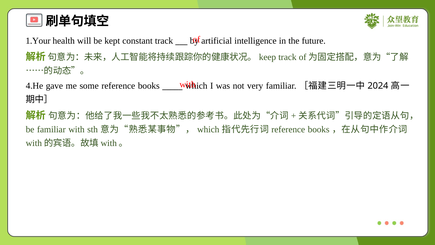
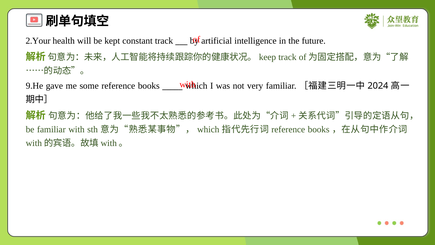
1.Your: 1.Your -> 2.Your (38, 41)
4.He: 4.He -> 9.He (34, 86)
